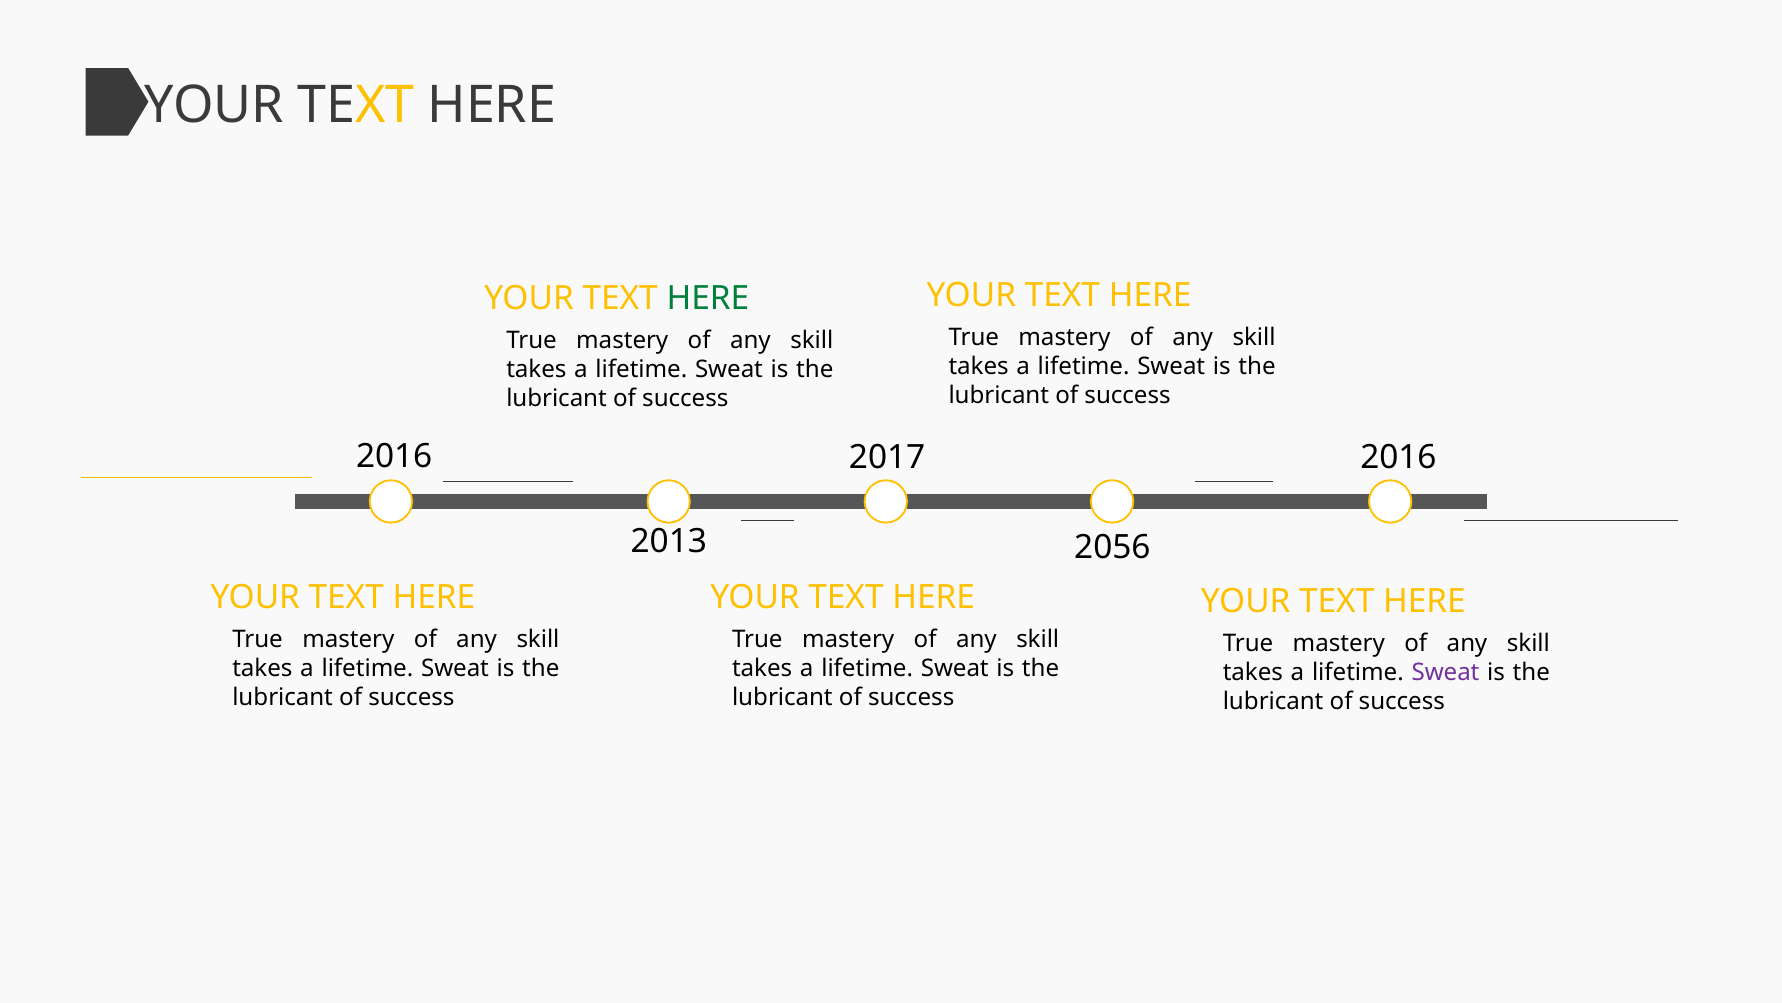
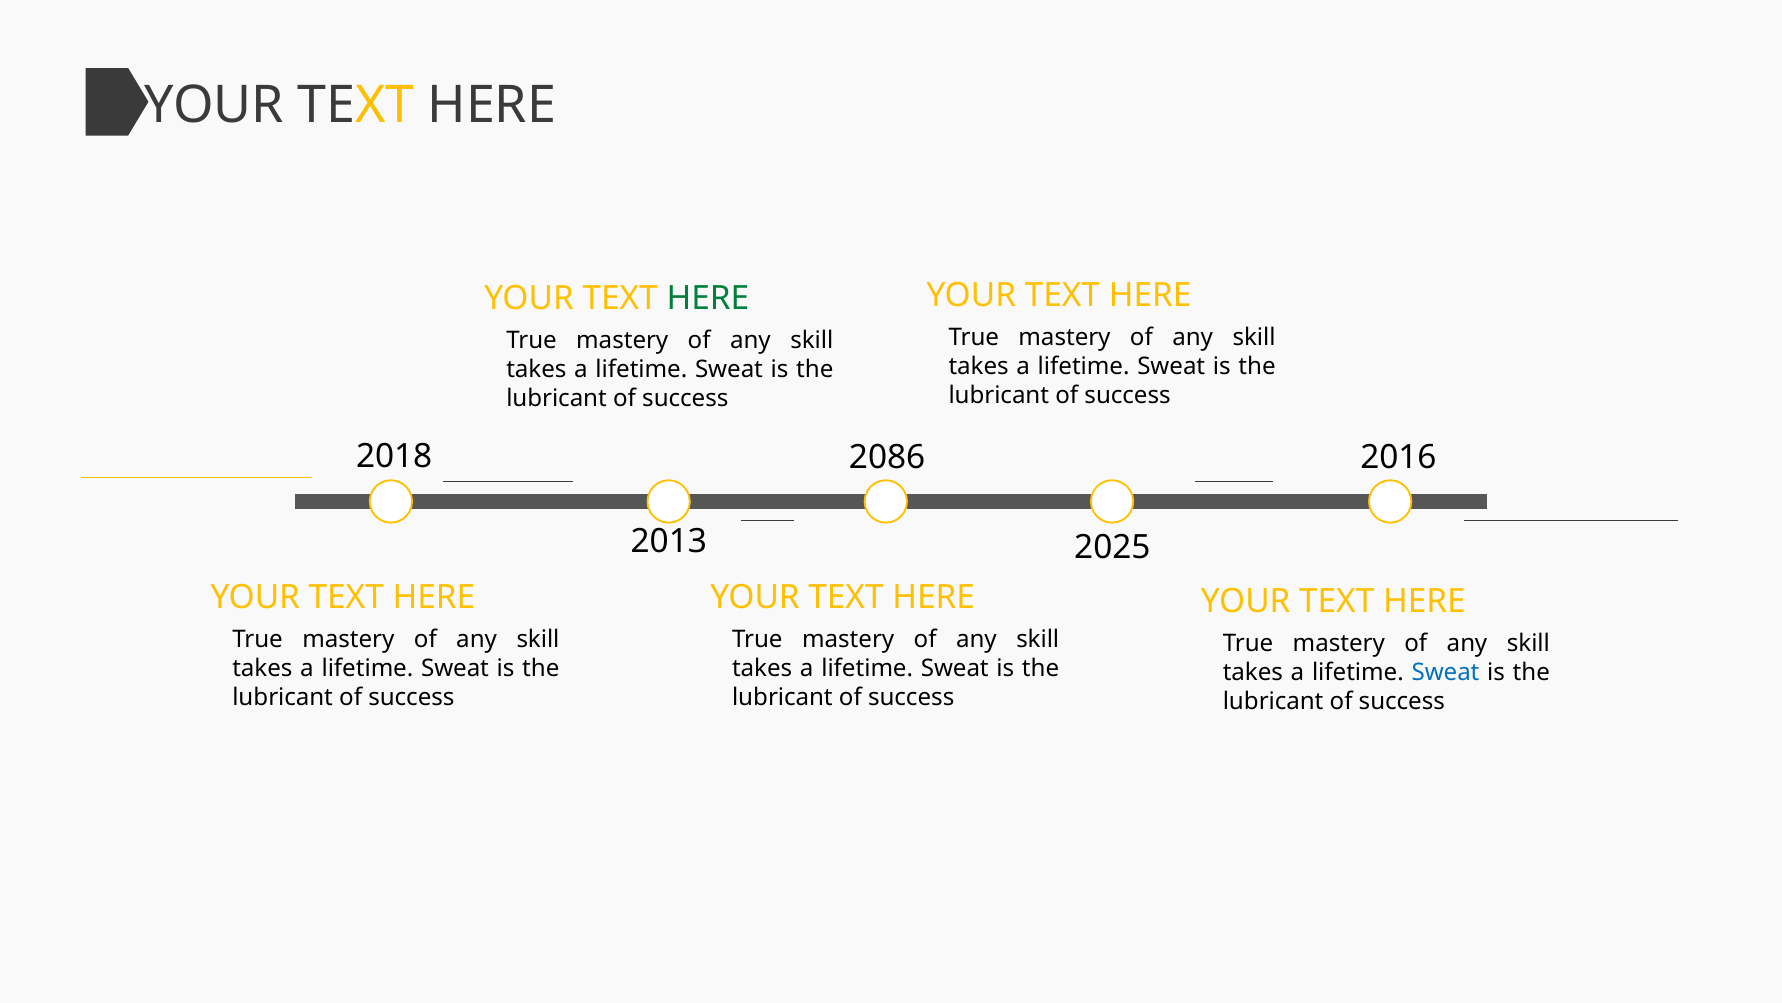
2016: 2016 -> 2018 (394, 456)
2017: 2017 -> 2086 (887, 458)
2056: 2056 -> 2025 (1112, 547)
Sweat colour: purple -> blue (1446, 672)
